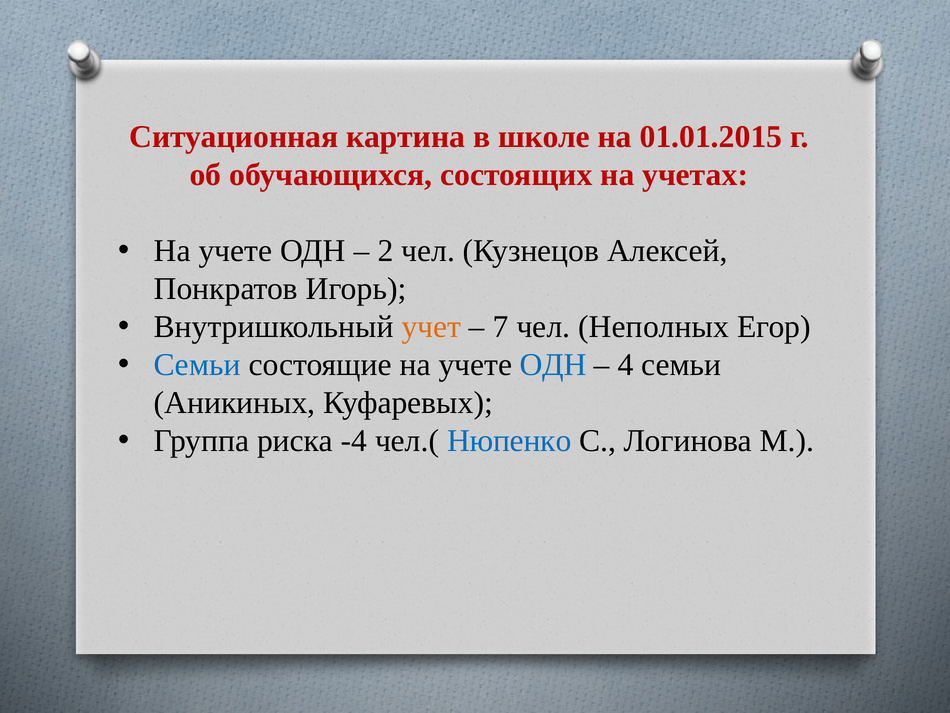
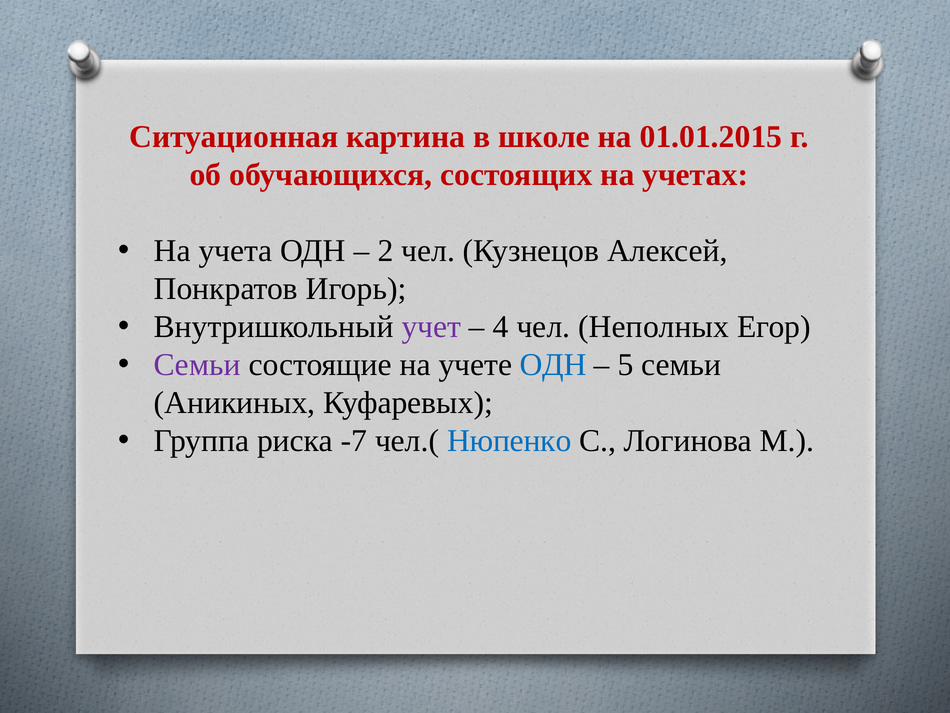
учете: учете -> учета (235, 251)
учет colour: orange -> purple (431, 327)
7: 7 -> 4 (501, 327)
Семьи colour: blue -> purple (197, 365)
4: 4 -> 5 (626, 365)
-4: -4 -> -7 (354, 441)
